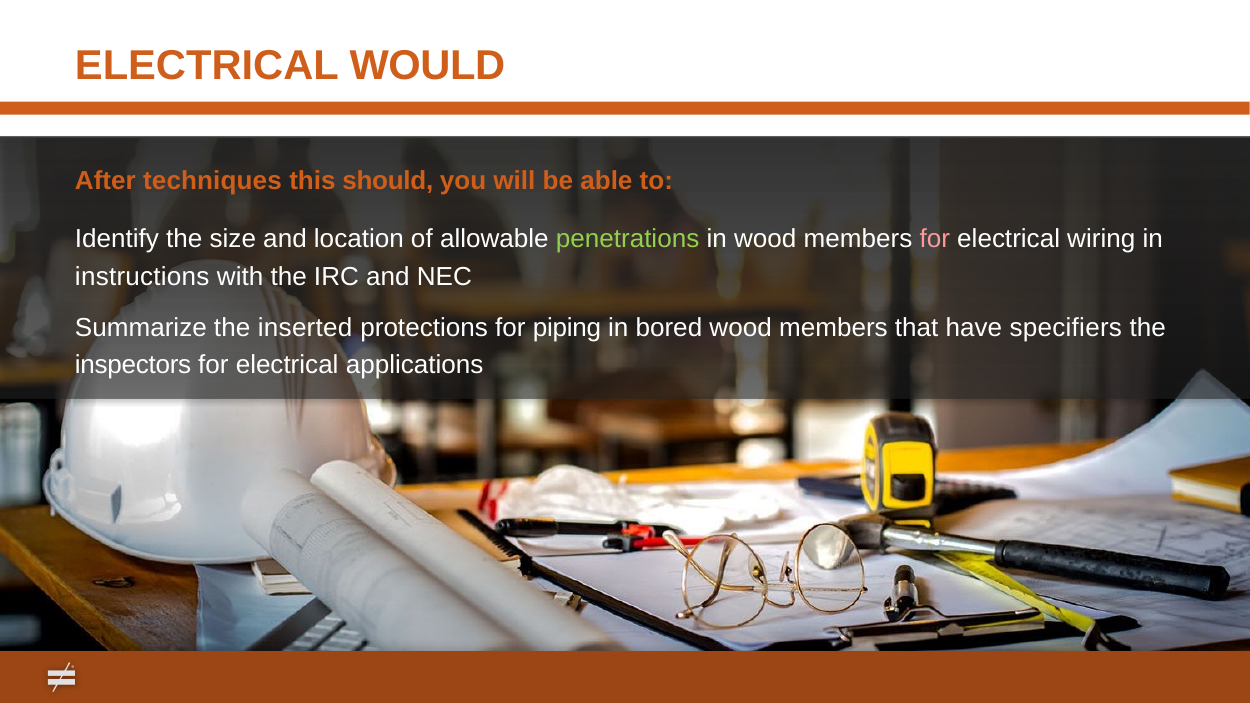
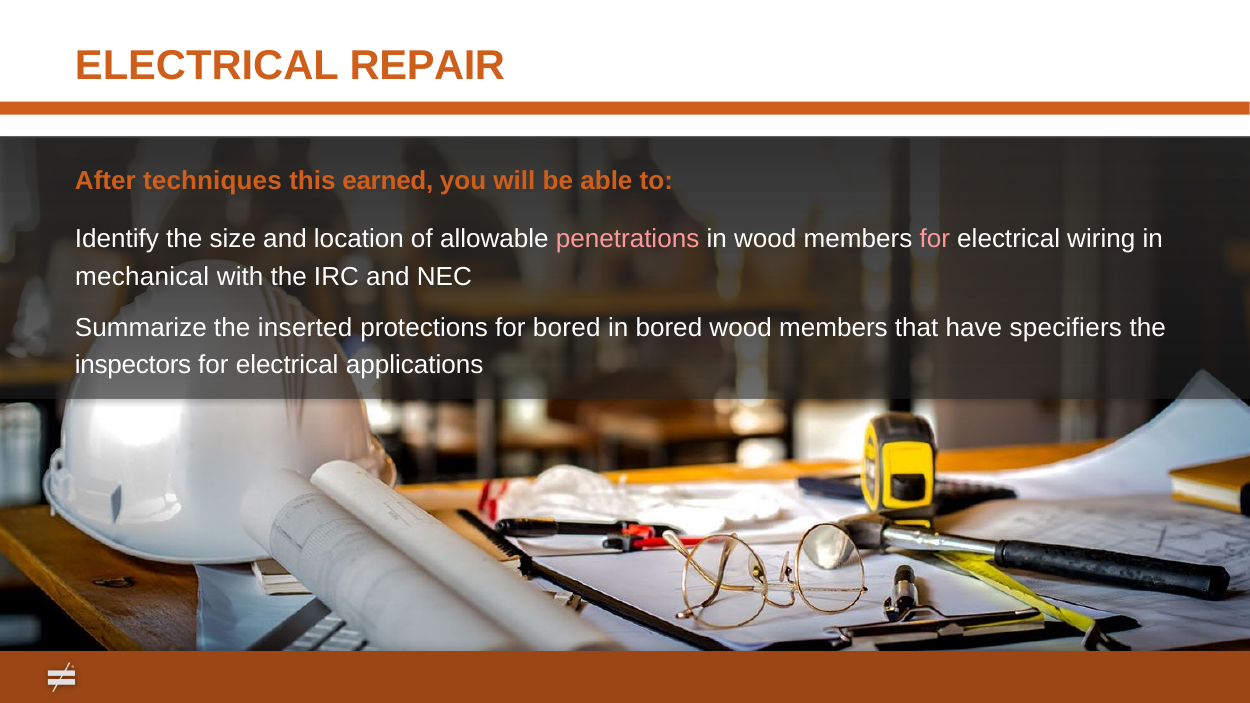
WOULD: WOULD -> REPAIR (427, 66)
should: should -> earned (388, 181)
penetrations colour: light green -> pink (628, 239)
instructions: instructions -> mechanical (142, 277)
for piping: piping -> bored (567, 327)
